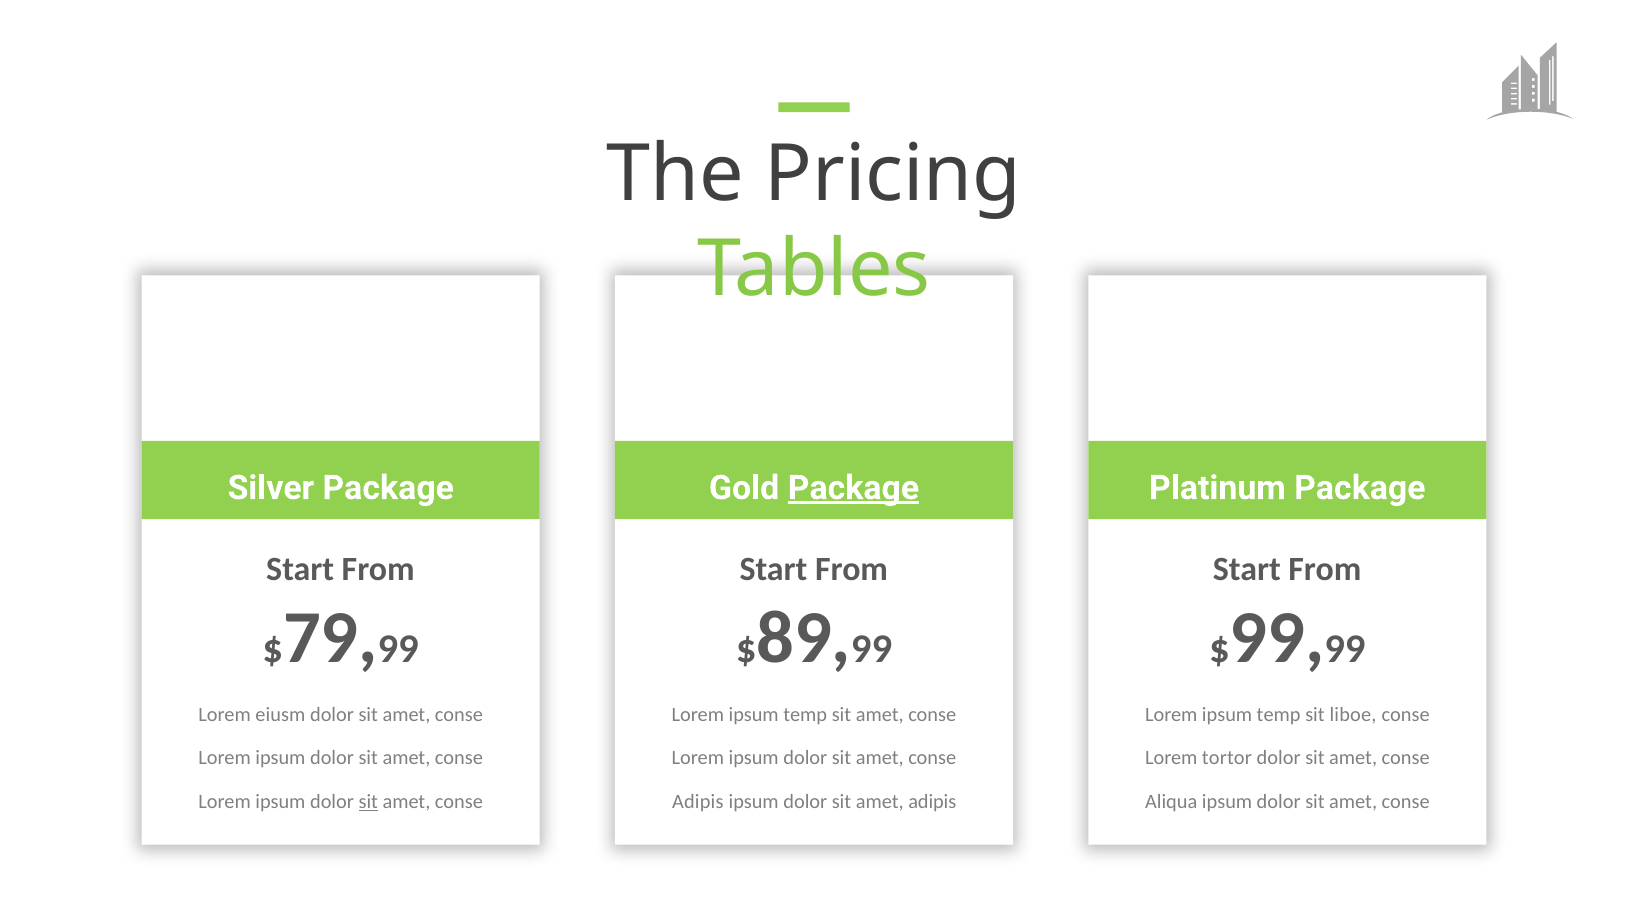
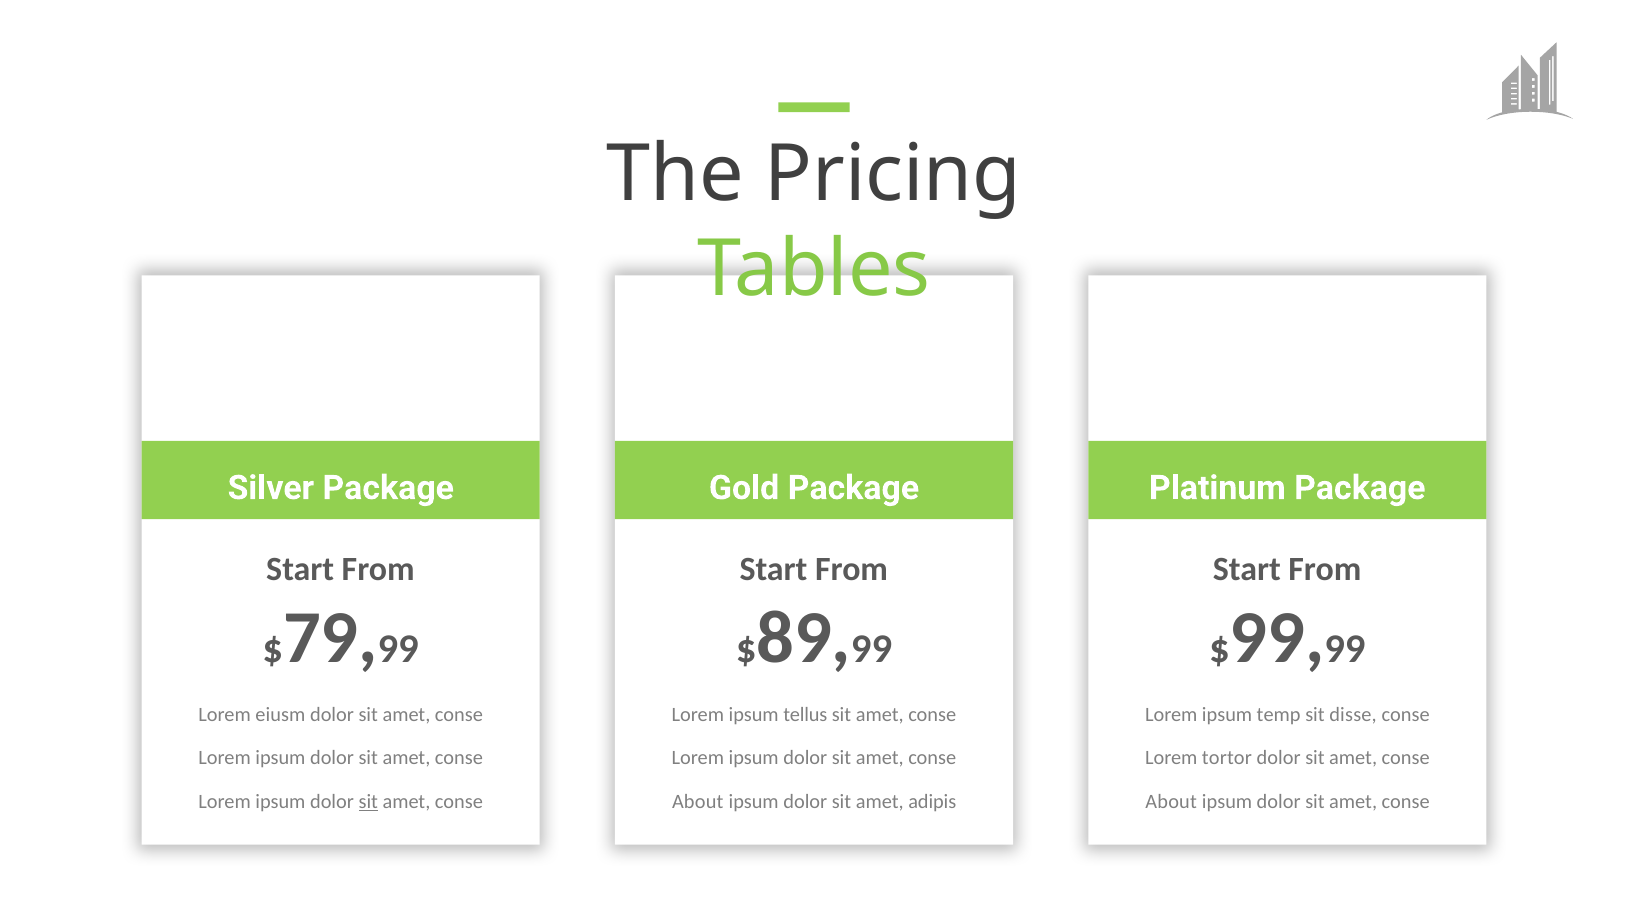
Package underline: present -> none (853, 488)
temp: temp -> tellus (805, 714)
liboe: liboe -> disse (1353, 714)
Adipis: Adipis -> About (698, 801)
Aliqua: Aliqua -> About (1171, 801)
